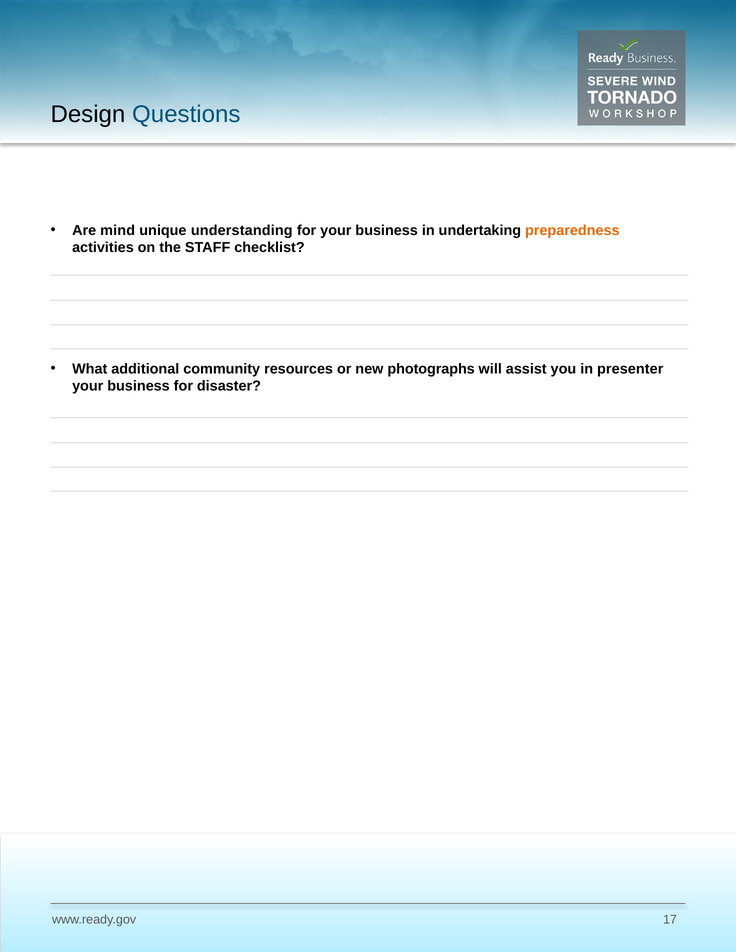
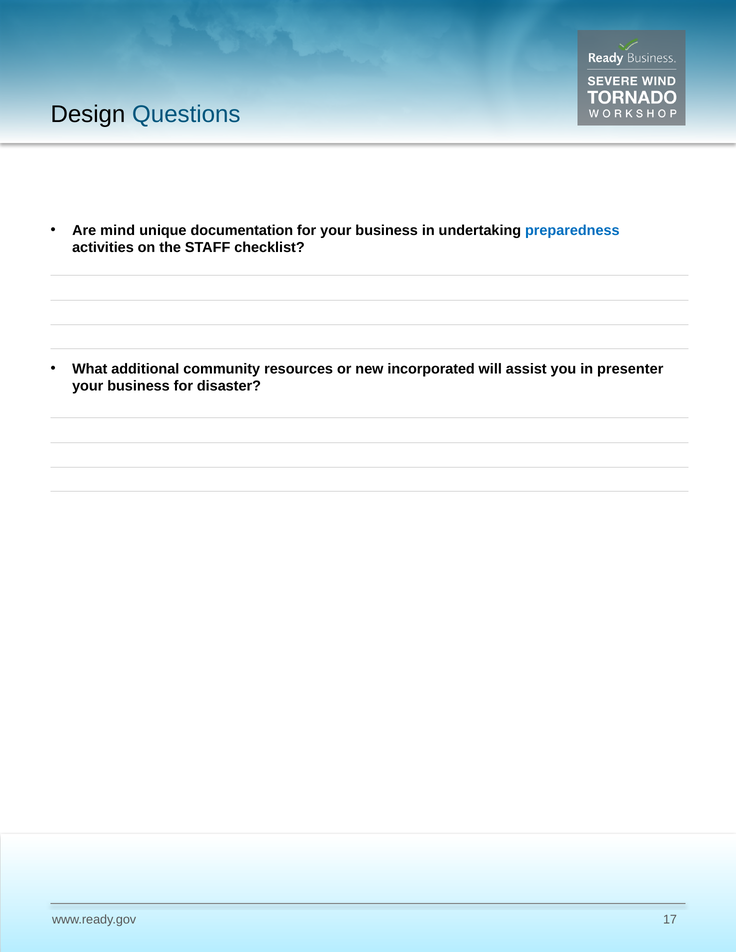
understanding: understanding -> documentation (242, 230)
preparedness colour: orange -> blue (572, 230)
photographs: photographs -> incorporated (431, 369)
